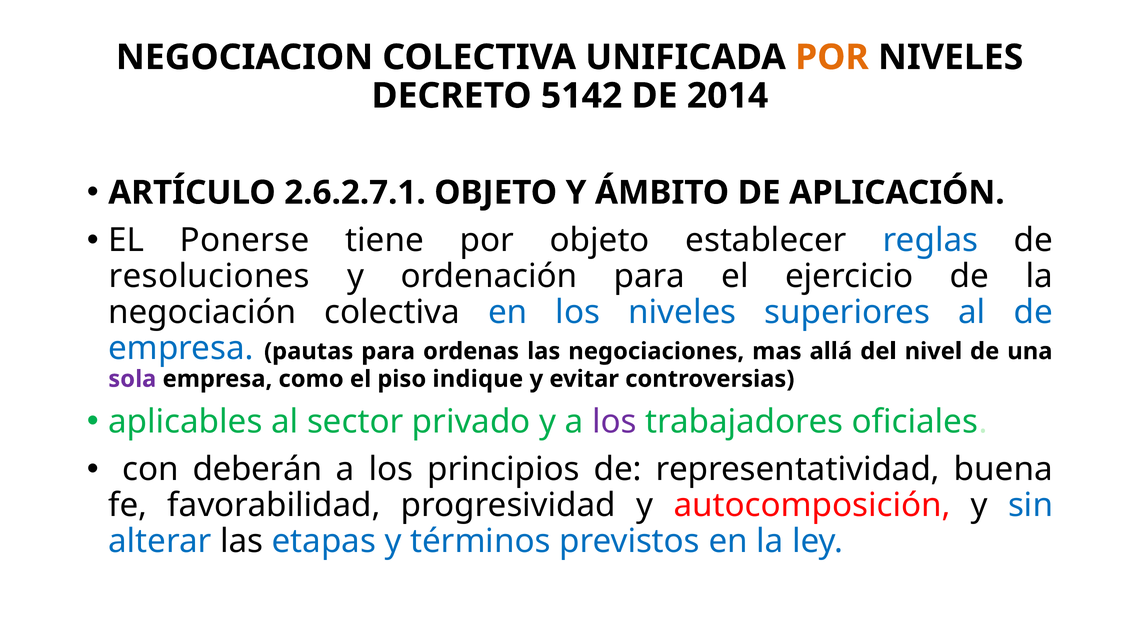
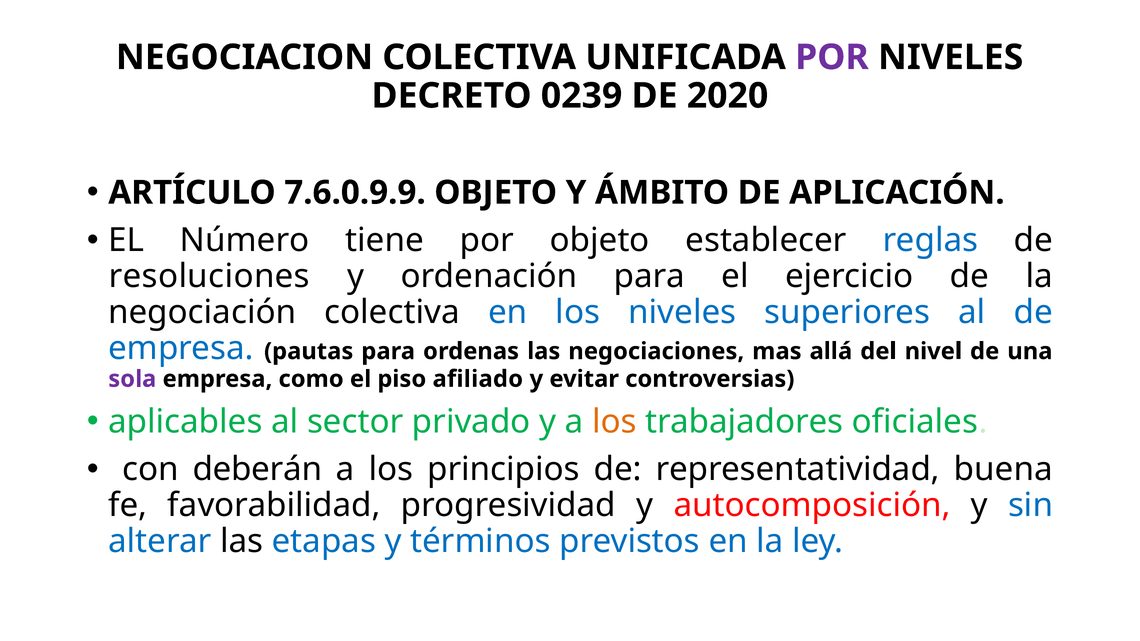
POR colour: orange -> purple (832, 57)
5142: 5142 -> 0239 (582, 96)
2014: 2014 -> 2020 (728, 96)
2.6.2.7.1: 2.6.2.7.1 -> 7.6.0.9.9 (355, 193)
Ponerse: Ponerse -> Número (245, 241)
indique: indique -> afiliado (478, 379)
los colour: purple -> orange (614, 422)
